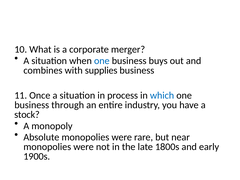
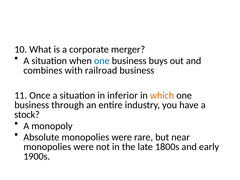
supplies: supplies -> railroad (101, 70)
process: process -> inferior (123, 95)
which colour: blue -> orange (162, 95)
